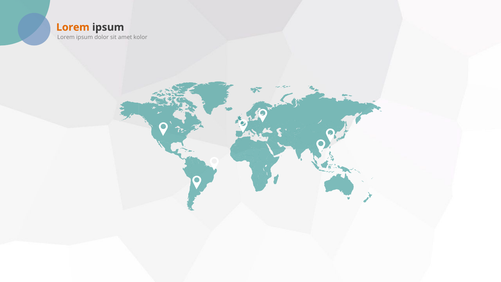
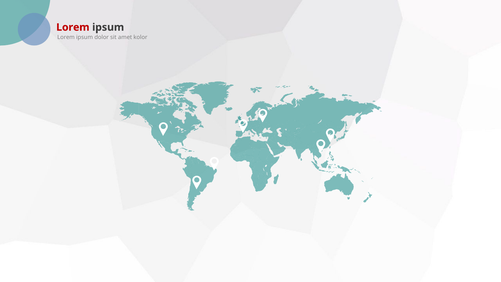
Lorem colour: orange -> red (73, 27)
